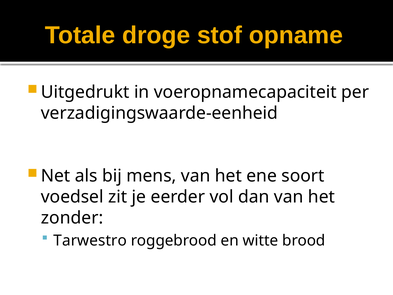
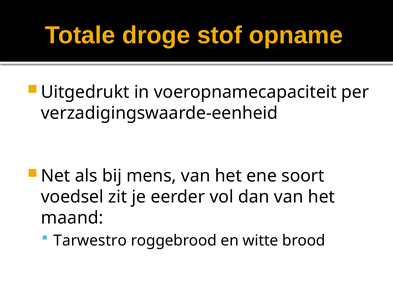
zonder: zonder -> maand (72, 218)
